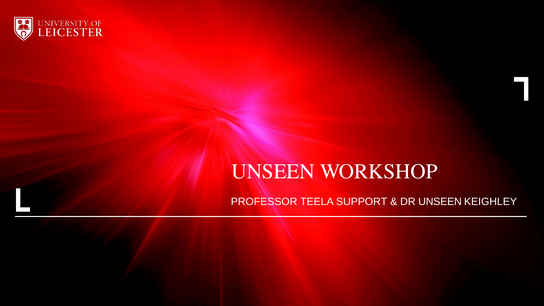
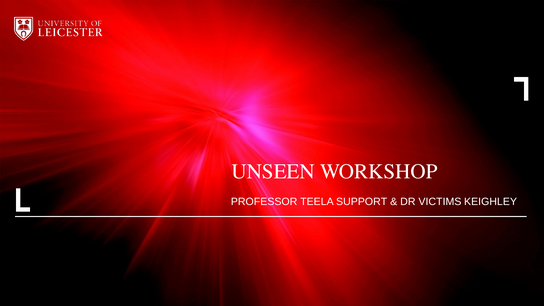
DR UNSEEN: UNSEEN -> VICTIMS (440, 202)
